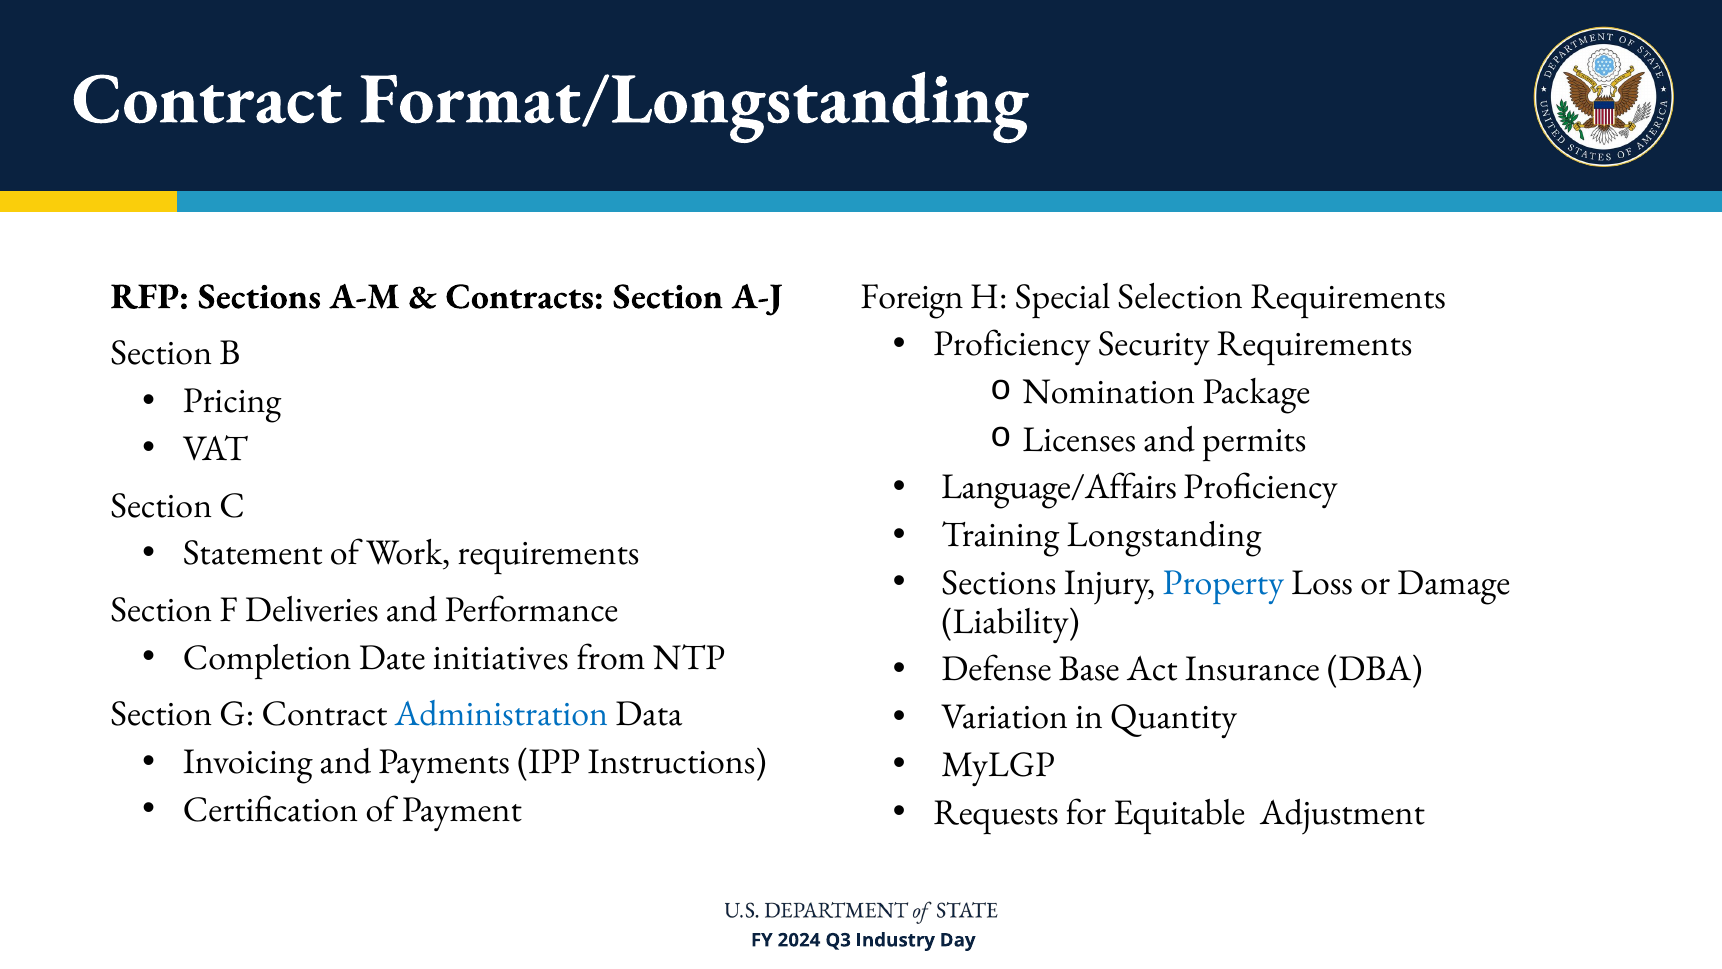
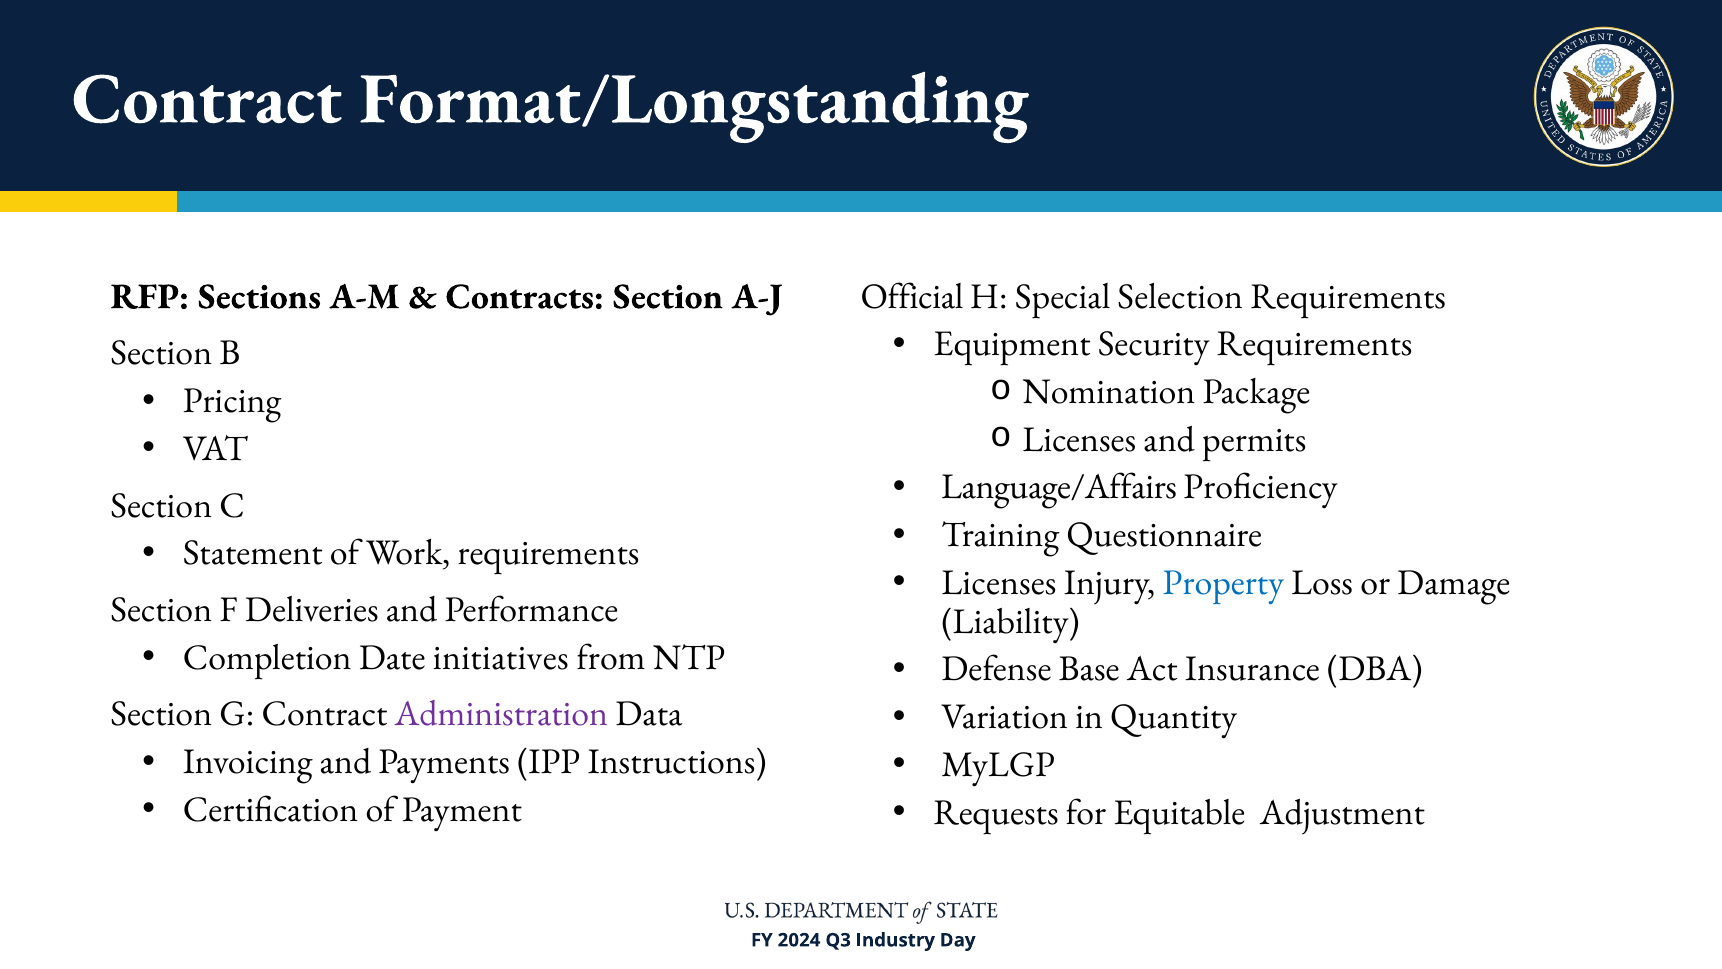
Foreign: Foreign -> Official (912, 296)
Proficiency: Proficiency -> Equipment (1012, 344)
Longstanding: Longstanding -> Questionnaire (1164, 535)
Sections: Sections -> Licenses (999, 582)
Administration colour: blue -> purple (501, 714)
